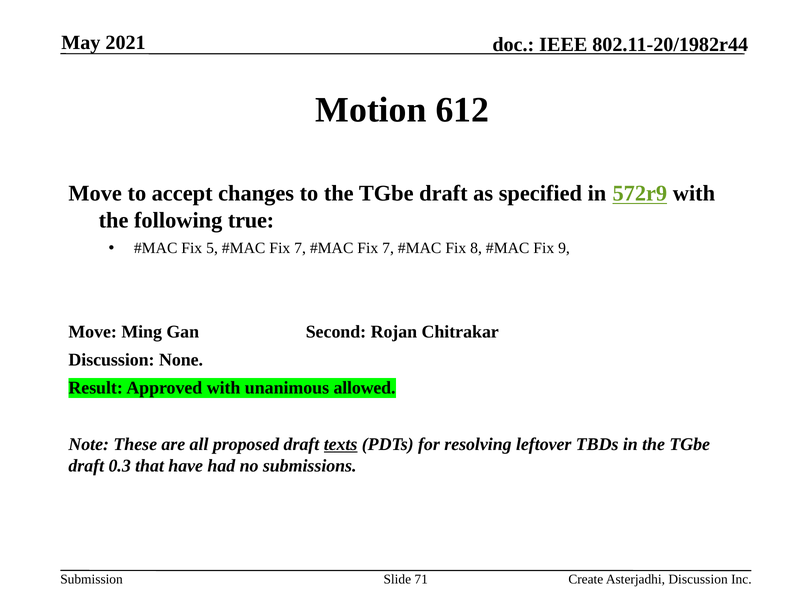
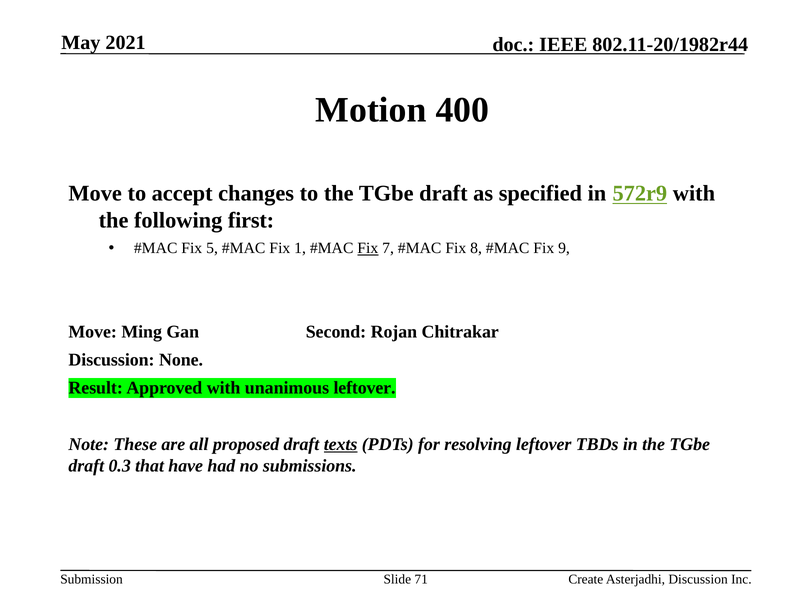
612: 612 -> 400 (462, 110)
true: true -> first (251, 220)
7: 7 -> 1 (300, 248)
Fix underline: none -> present (368, 248)
unanimous allowed: allowed -> leftover (365, 388)
